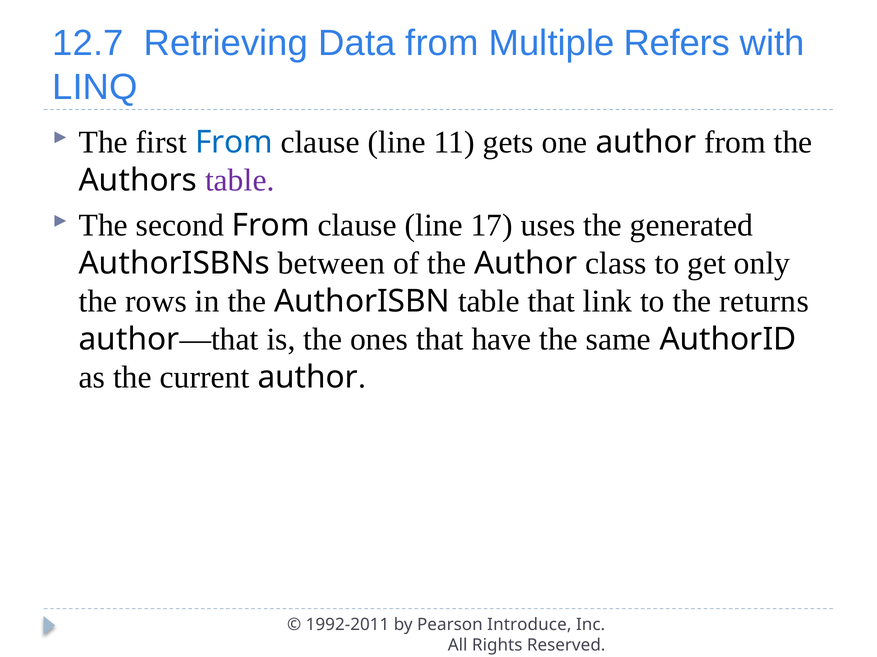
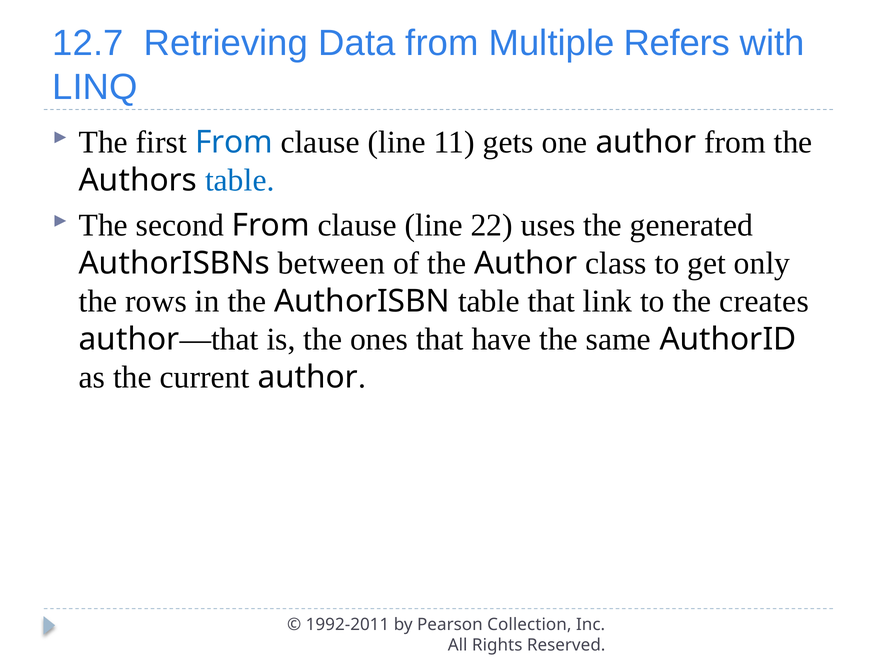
table colour: purple -> blue (240, 180)
17: 17 -> 22 (492, 226)
returns: returns -> creates (764, 302)
Introduce: Introduce -> Collection (529, 625)
